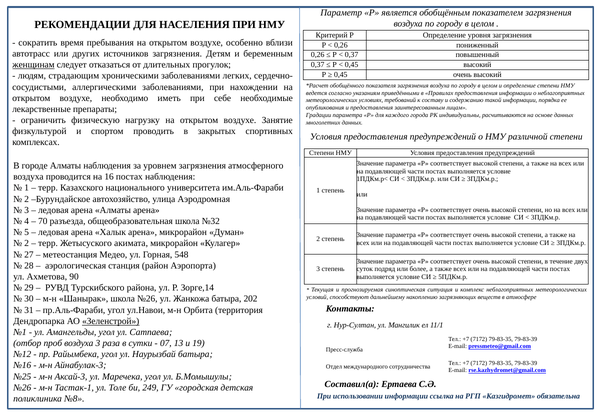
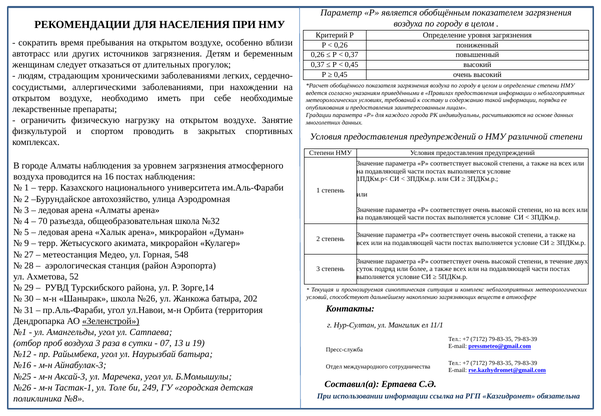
женщинам underline: present -> none (33, 65)
2: 2 -> 9 (27, 243)
90: 90 -> 52 (74, 277)
